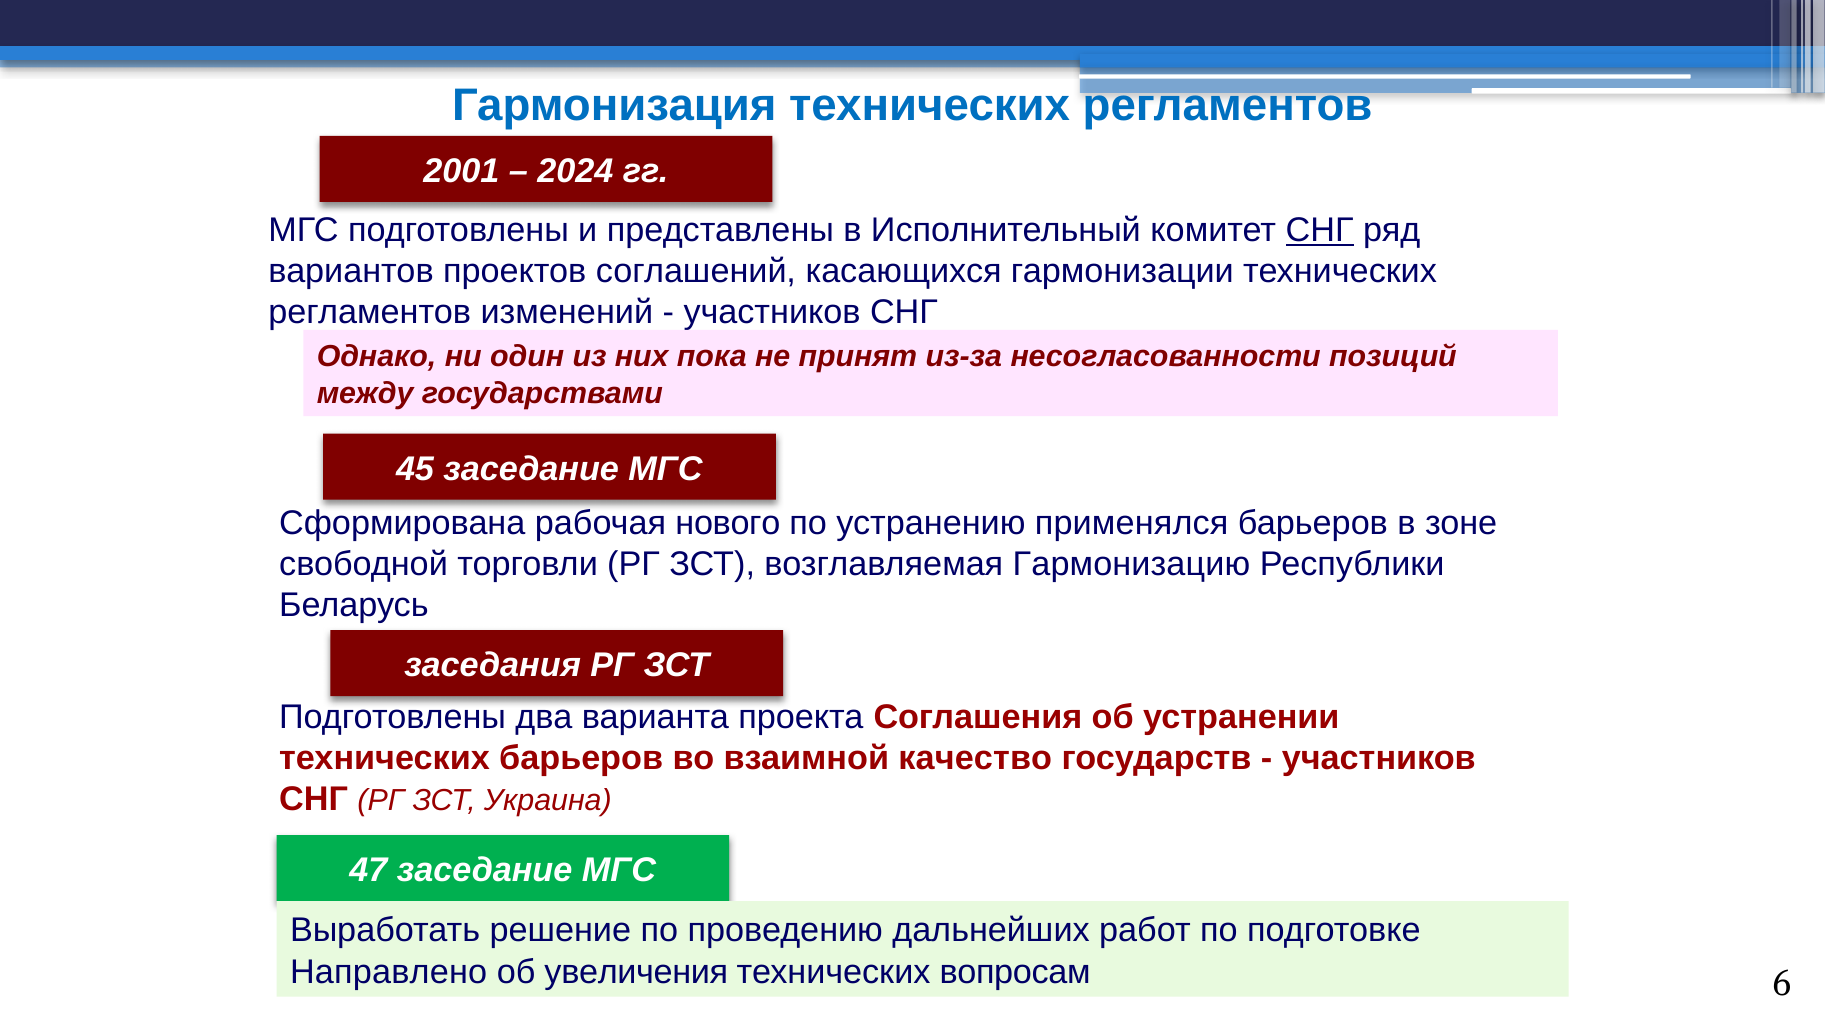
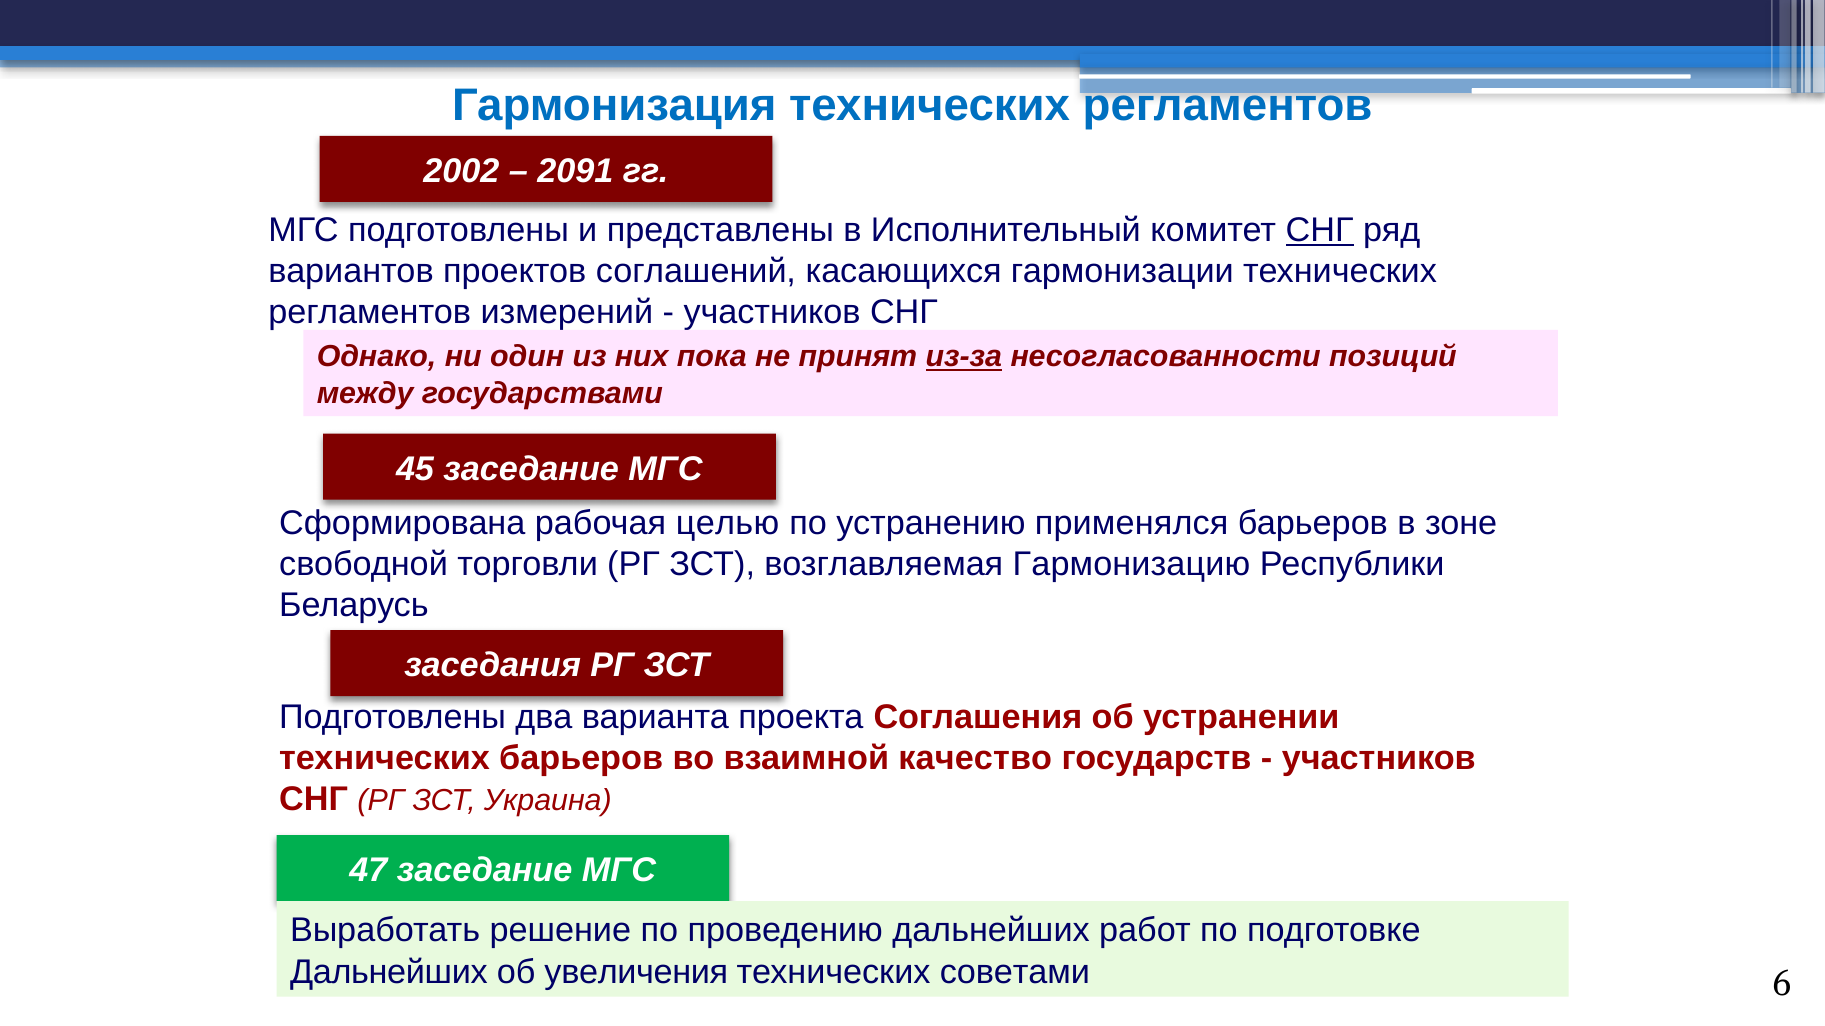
2001: 2001 -> 2002 (461, 171)
2024: 2024 -> 2091 (575, 171)
изменений: изменений -> измерений (567, 312)
из-за underline: none -> present (964, 357)
нового: нового -> целью (728, 523)
Направлено: Направлено -> Дальнейших (389, 972)
вопросам: вопросам -> советами (1015, 972)
